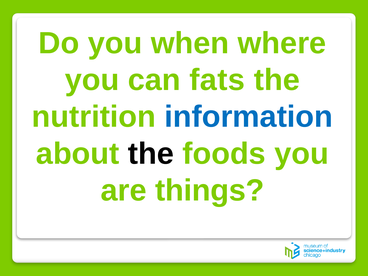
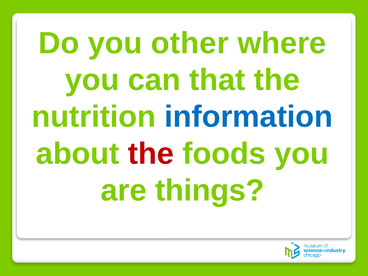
when: when -> other (190, 43)
fats: fats -> that (217, 80)
the colour: black -> red (151, 154)
